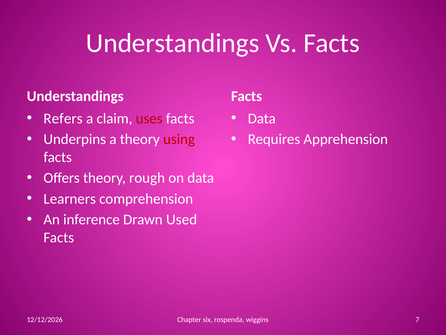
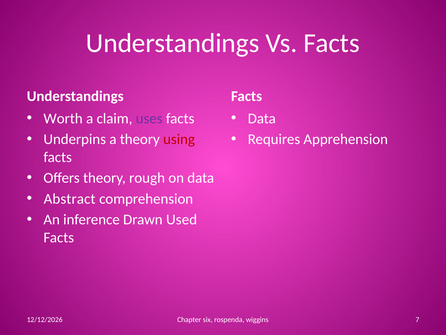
Refers: Refers -> Worth (63, 118)
uses colour: red -> purple (149, 118)
Learners: Learners -> Abstract (70, 199)
